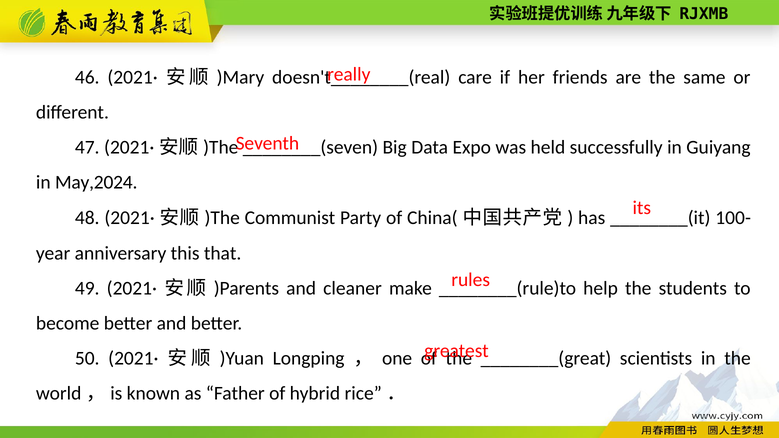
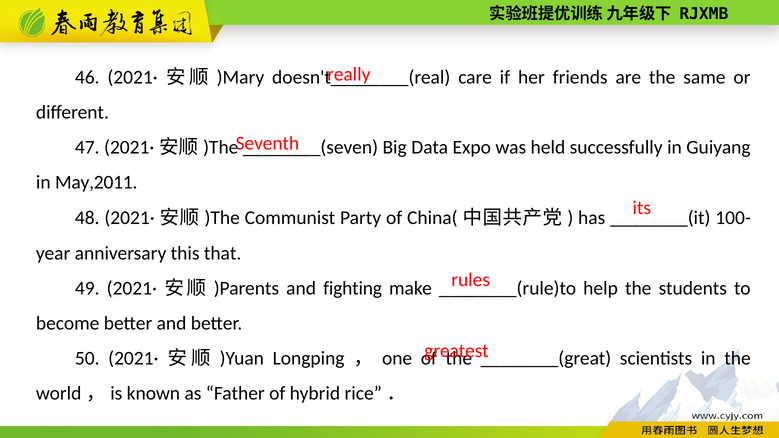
May,2024: May,2024 -> May,2011 (96, 183)
cleaner: cleaner -> fighting (353, 288)
